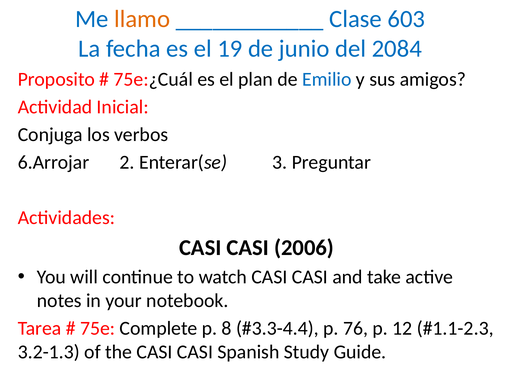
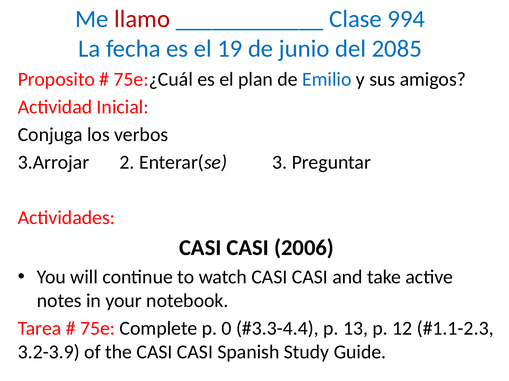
llamo colour: orange -> red (142, 19)
603: 603 -> 994 (406, 19)
2084: 2084 -> 2085 (397, 49)
6.Arrojar: 6.Arrojar -> 3.Arrojar (54, 163)
8: 8 -> 0 (227, 329)
76: 76 -> 13 (356, 329)
3.2-1.3: 3.2-1.3 -> 3.2-3.9 (49, 353)
